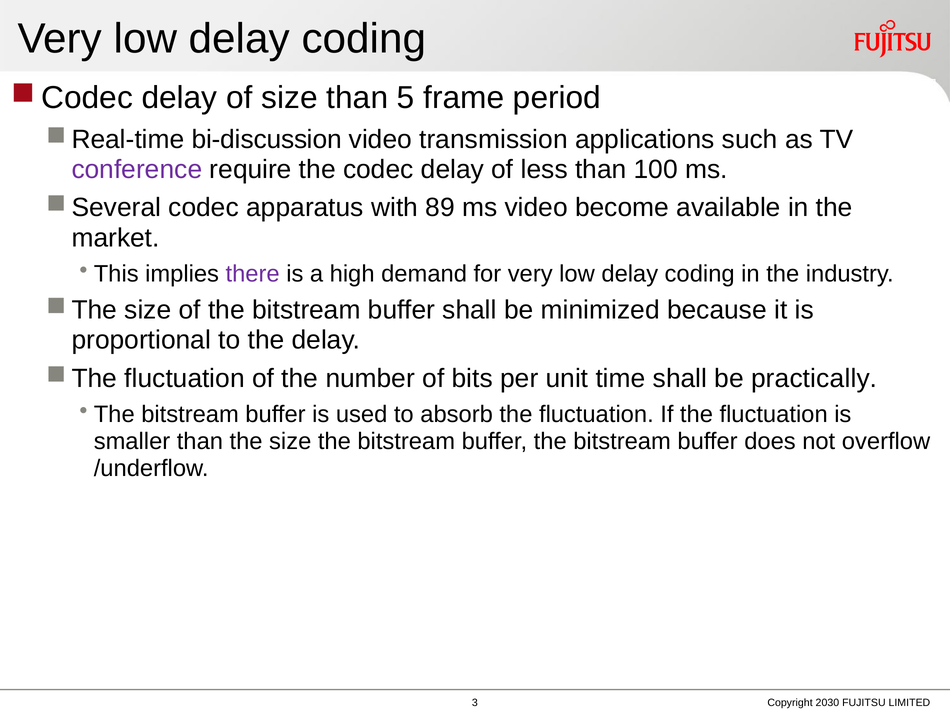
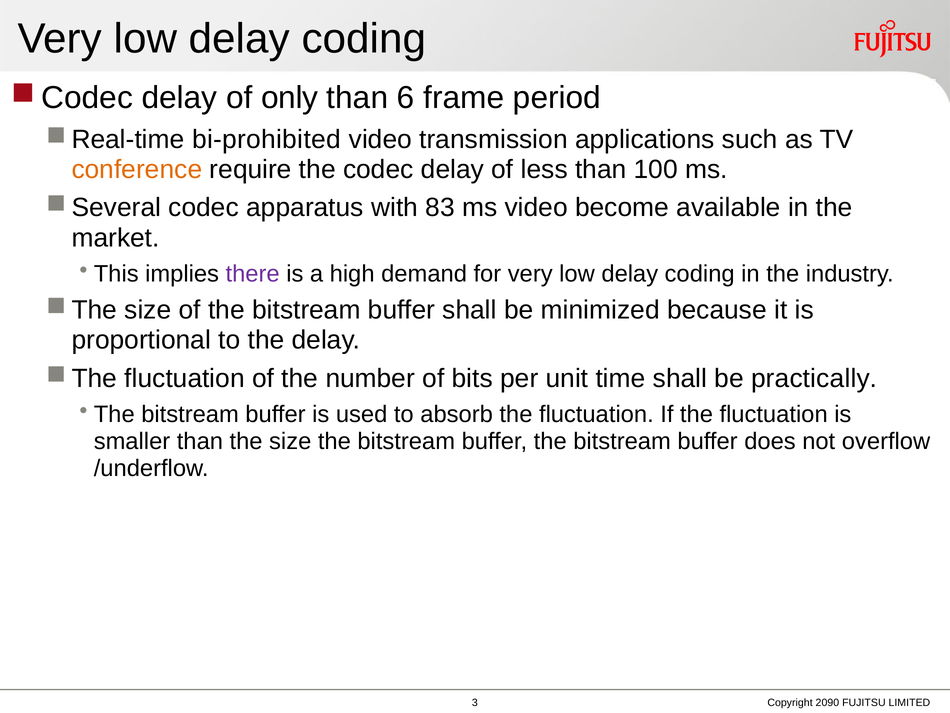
of size: size -> only (290, 98)
5: 5 -> 6 (406, 98)
bi-discussion: bi-discussion -> bi-prohibited (267, 139)
conference colour: purple -> orange (137, 170)
89: 89 -> 83 (440, 208)
2030: 2030 -> 2090 (827, 702)
